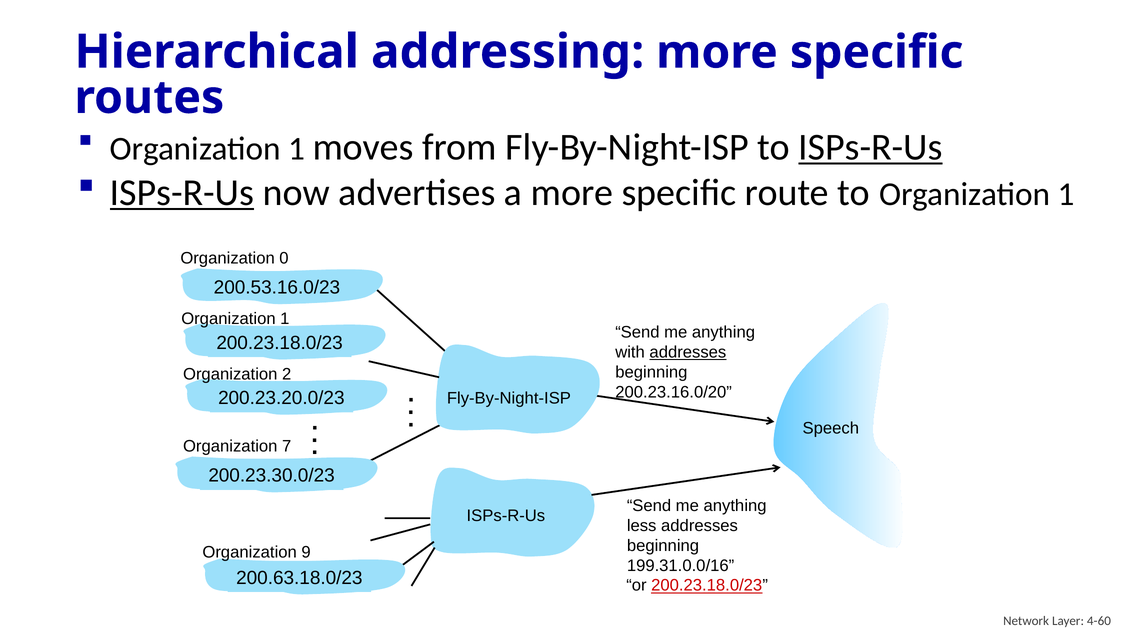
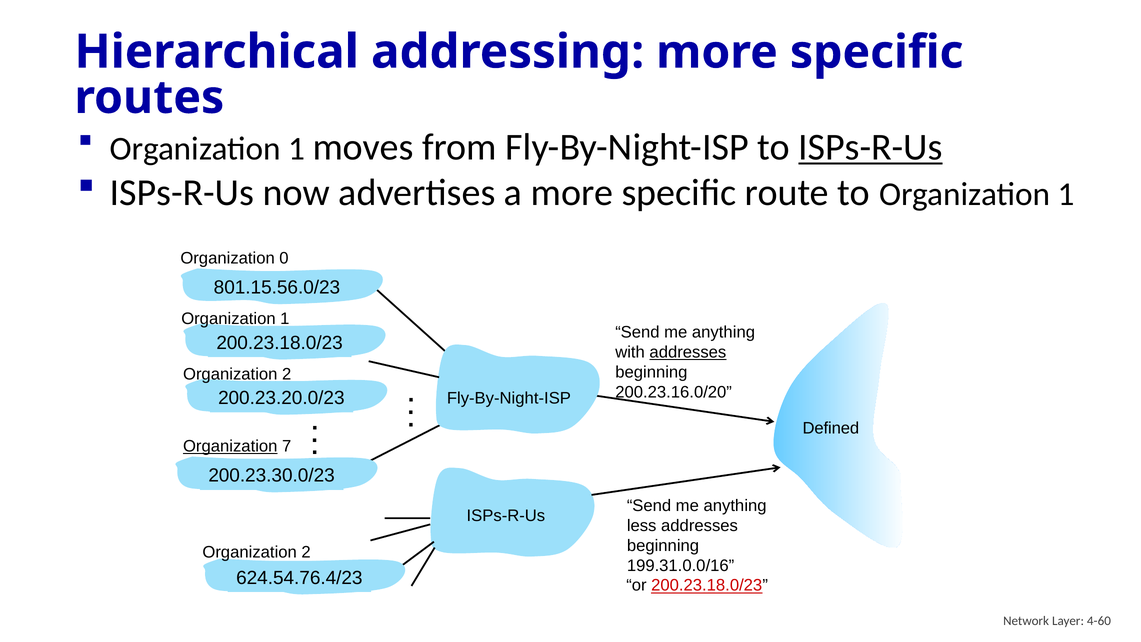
ISPs-R-Us underline: present -> none (182, 193)
200.53.16.0/23: 200.53.16.0/23 -> 801.15.56.0/23 (277, 287)
Speech: Speech -> Defined (831, 428)
Organization underline: none -> present (230, 446)
9: 9 -> 2 (306, 552)
200.63.18.0/23: 200.63.18.0/23 -> 624.54.76.4/23 (299, 578)
